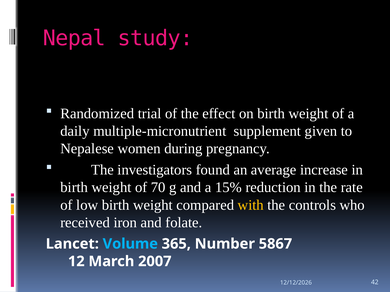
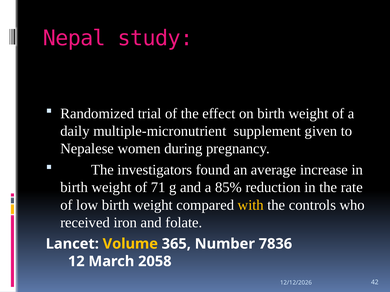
70: 70 -> 71 (158, 188)
15%: 15% -> 85% (228, 188)
Volume colour: light blue -> yellow (130, 244)
5867: 5867 -> 7836 (275, 244)
2007: 2007 -> 2058 (155, 262)
